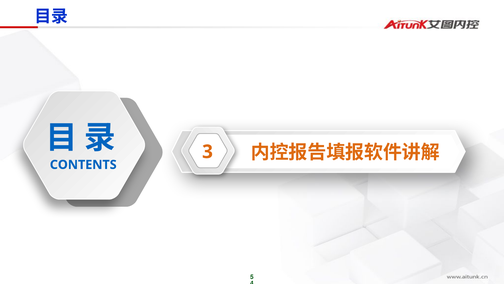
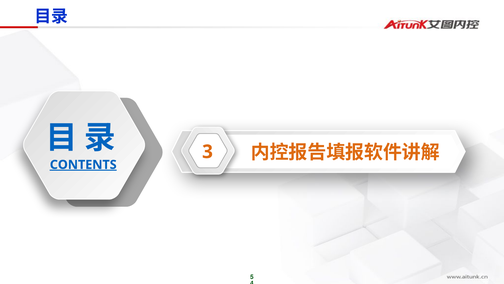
CONTENTS underline: none -> present (83, 164)
